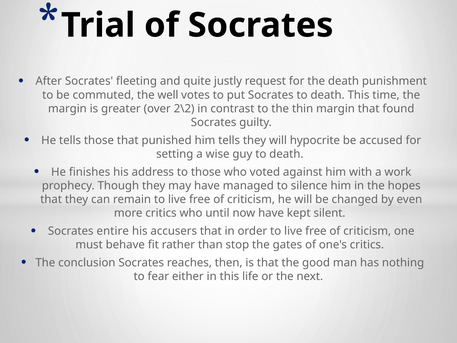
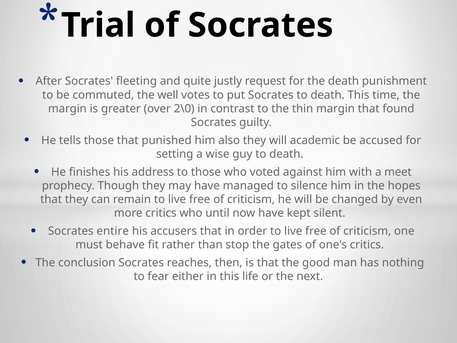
2\2: 2\2 -> 2\0 (184, 109)
him tells: tells -> also (229, 140)
hypocrite: hypocrite -> academic (315, 140)
work: work -> meet (398, 172)
